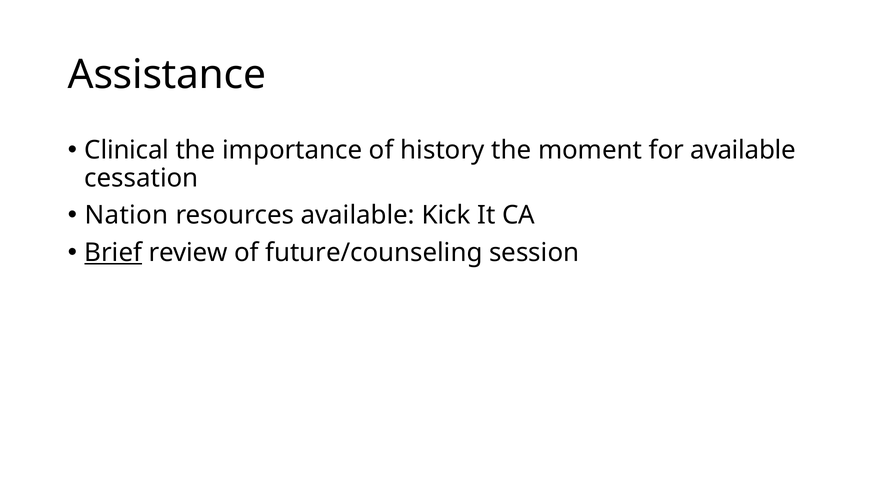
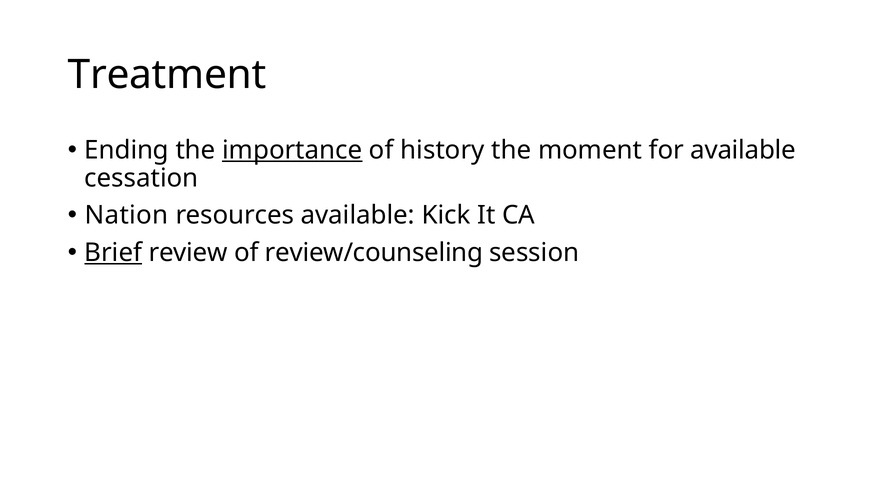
Assistance: Assistance -> Treatment (167, 75)
Clinical: Clinical -> Ending (127, 150)
importance underline: none -> present (292, 150)
future/counseling: future/counseling -> review/counseling (374, 253)
